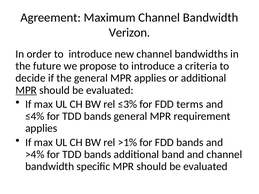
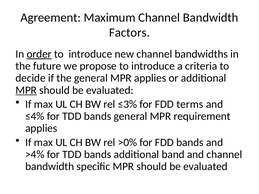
Verizon: Verizon -> Factors (129, 33)
order underline: none -> present (39, 54)
>1%: >1% -> >0% (127, 143)
